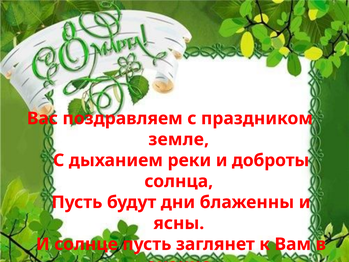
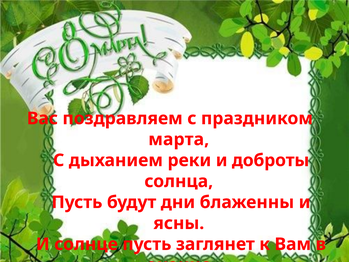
земле: земле -> марта (179, 139)
